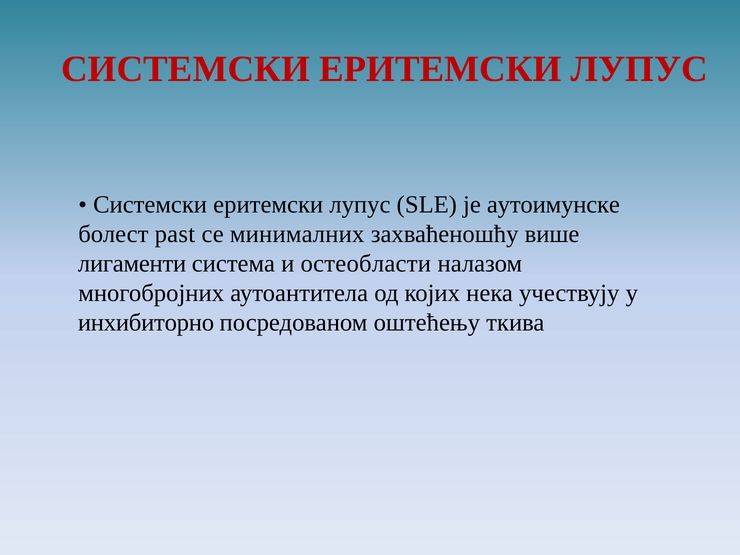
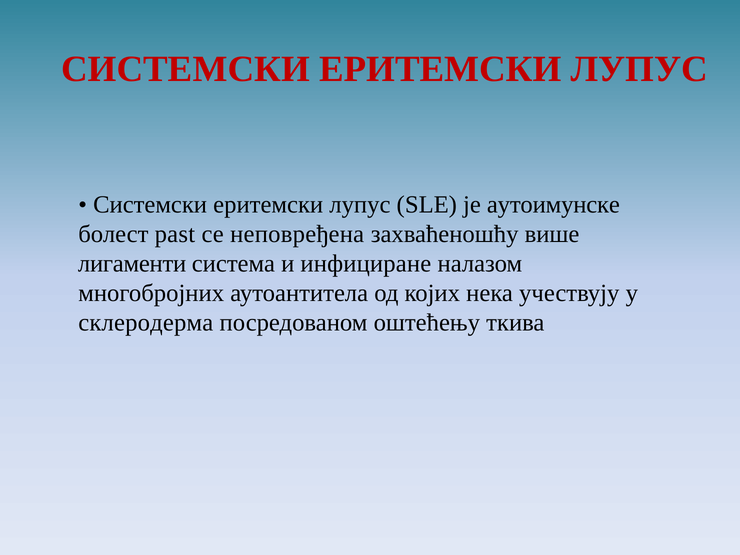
минималних: минималних -> неповређена (297, 234)
остеобласти: остеобласти -> инфициране (366, 264)
инхибиторно: инхибиторно -> склеродерма (146, 323)
